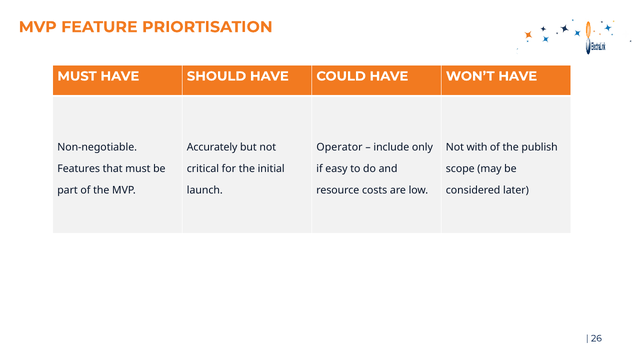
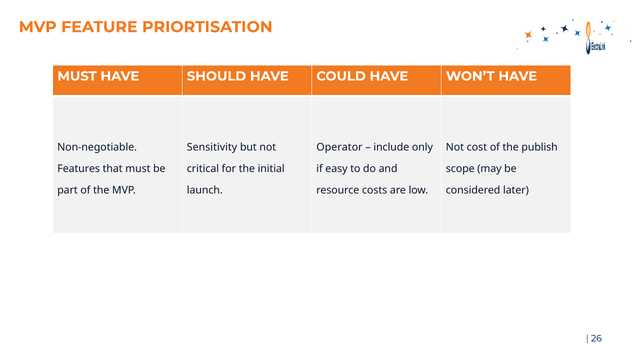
Accurately: Accurately -> Sensitivity (212, 147)
with: with -> cost (477, 147)
